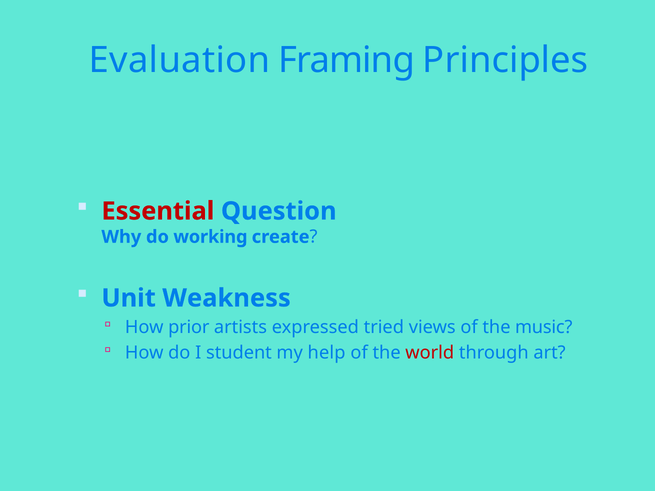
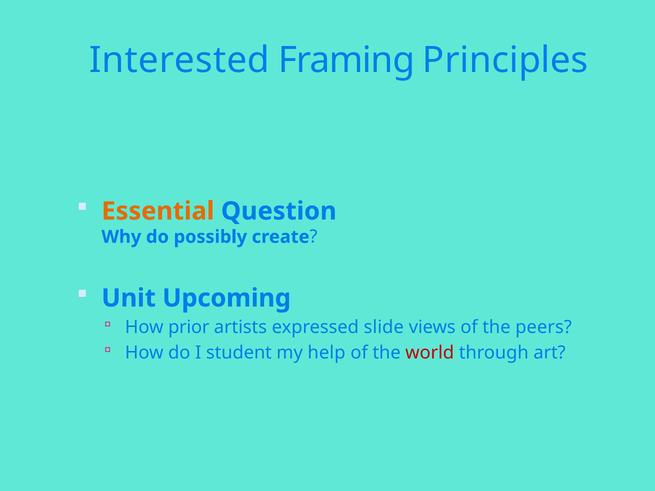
Evaluation: Evaluation -> Interested (179, 60)
Essential colour: red -> orange (158, 211)
working: working -> possibly (210, 237)
Weakness: Weakness -> Upcoming (227, 298)
tried: tried -> slide (384, 328)
music: music -> peers (544, 328)
